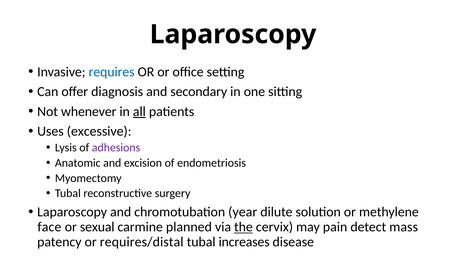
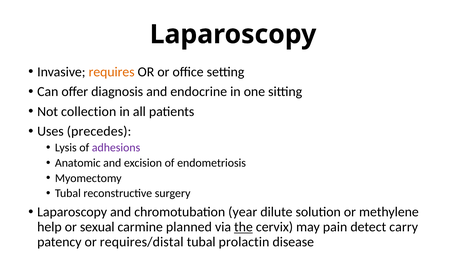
requires colour: blue -> orange (112, 72)
secondary: secondary -> endocrine (199, 92)
whenever: whenever -> collection (89, 112)
all underline: present -> none (139, 112)
excessive: excessive -> precedes (99, 131)
face: face -> help (49, 227)
mass: mass -> carry (404, 227)
increases: increases -> prolactin (244, 242)
